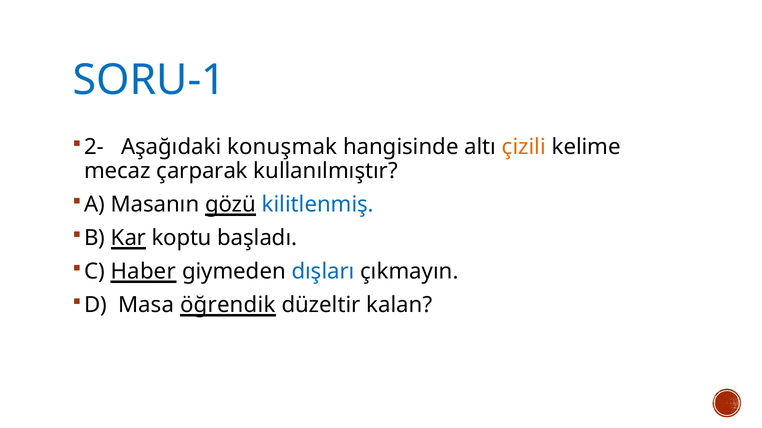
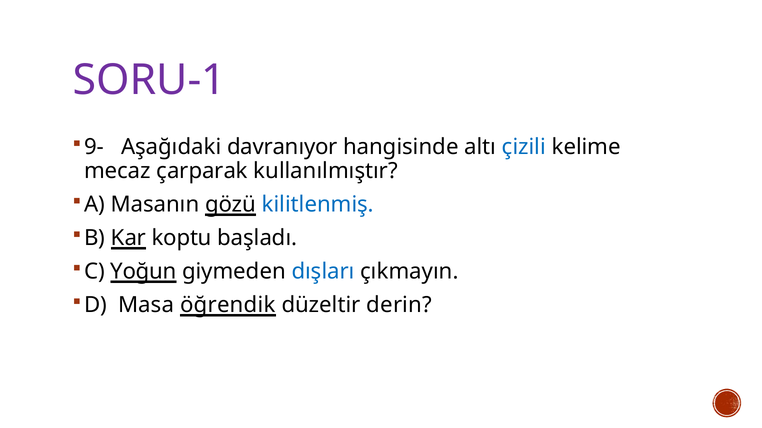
SORU-1 colour: blue -> purple (149, 80)
2-: 2- -> 9- (94, 147)
konuşmak: konuşmak -> davranıyor (282, 147)
çizili colour: orange -> blue (524, 147)
Haber: Haber -> Yoğun (143, 272)
kalan: kalan -> derin (399, 305)
